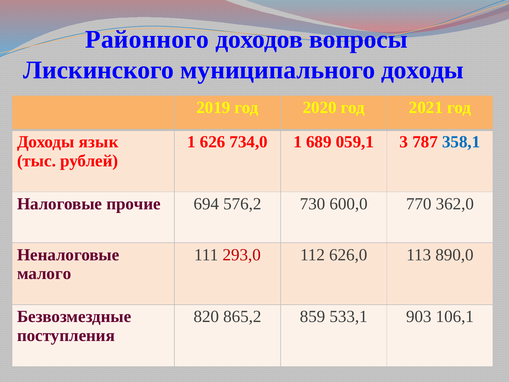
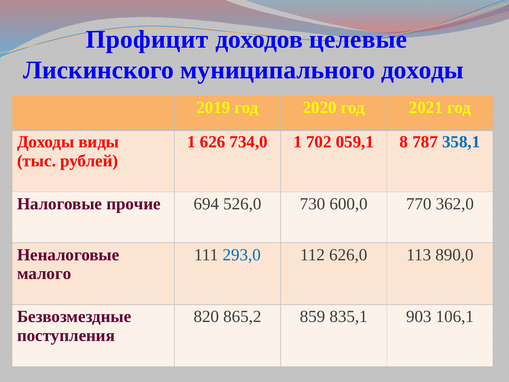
Районного: Районного -> Профицит (147, 39)
вопросы: вопросы -> целевые (358, 39)
язык: язык -> виды (99, 142)
689: 689 -> 702 (319, 142)
3: 3 -> 8 (404, 142)
576,2: 576,2 -> 526,0 (242, 204)
293,0 colour: red -> blue (242, 255)
533,1: 533,1 -> 835,1 (349, 316)
